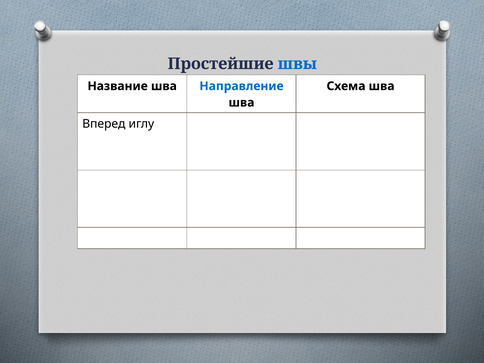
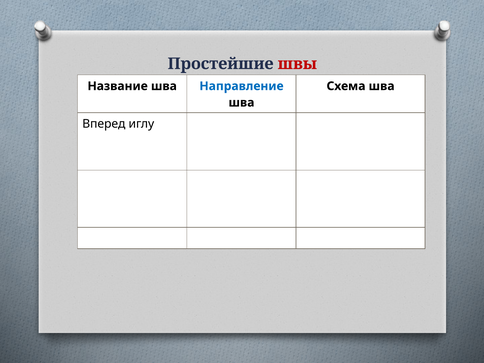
швы colour: blue -> red (297, 64)
